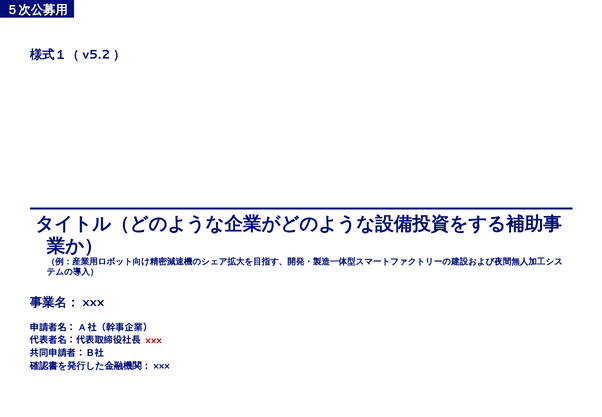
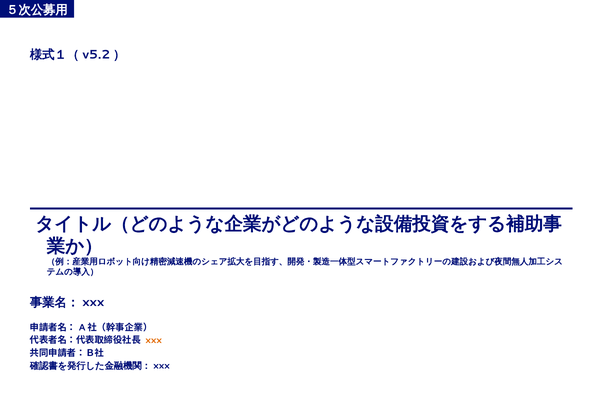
xxx colour: red -> orange (154, 340)
